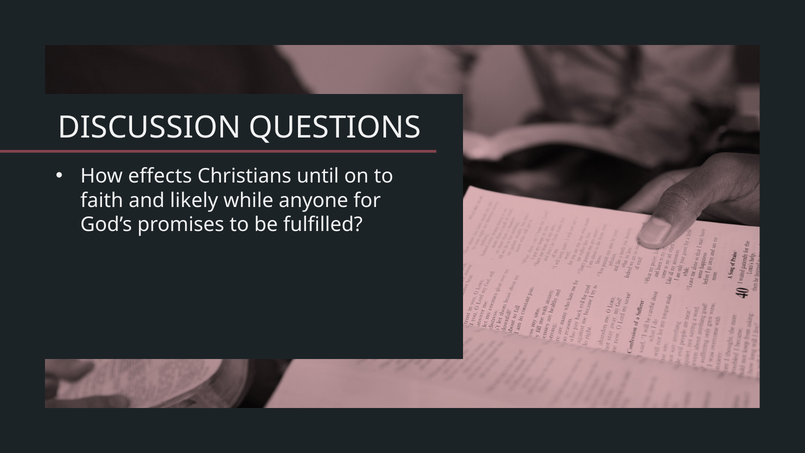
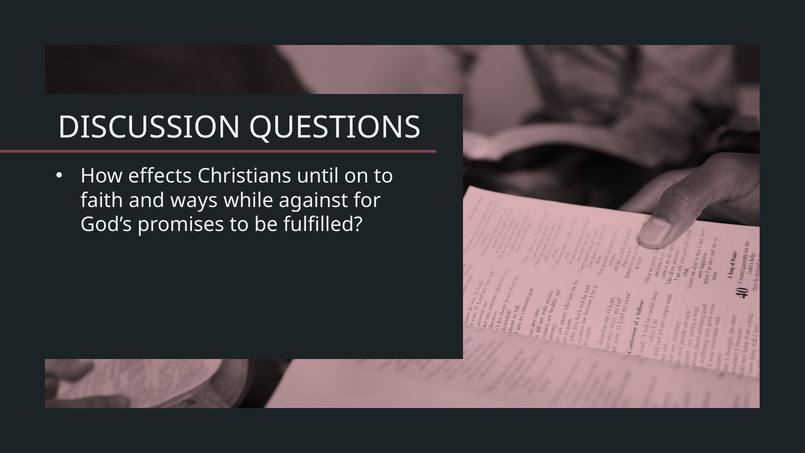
likely: likely -> ways (194, 200)
anyone: anyone -> against (313, 200)
